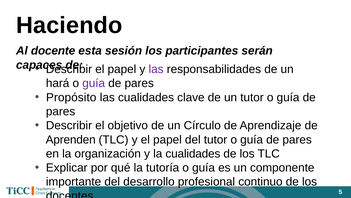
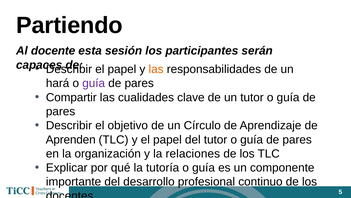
Haciendo: Haciendo -> Partiendo (69, 25)
las colour: purple -> orange (156, 69)
Propósito: Propósito -> Compartir (71, 97)
la cualidades: cualidades -> relaciones (193, 153)
